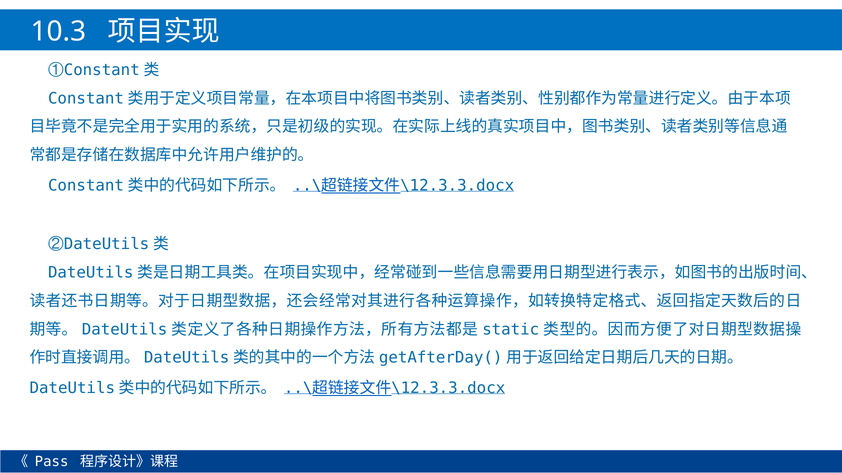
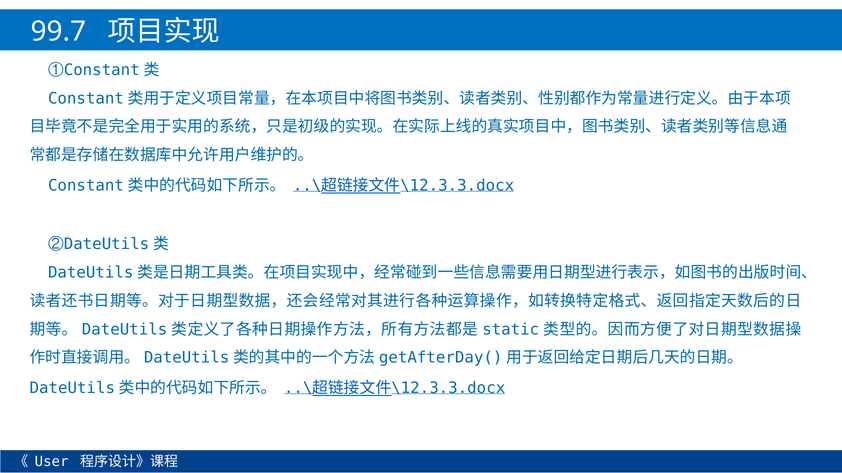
10.3: 10.3 -> 99.7 (58, 32)
Pass: Pass -> User (52, 462)
